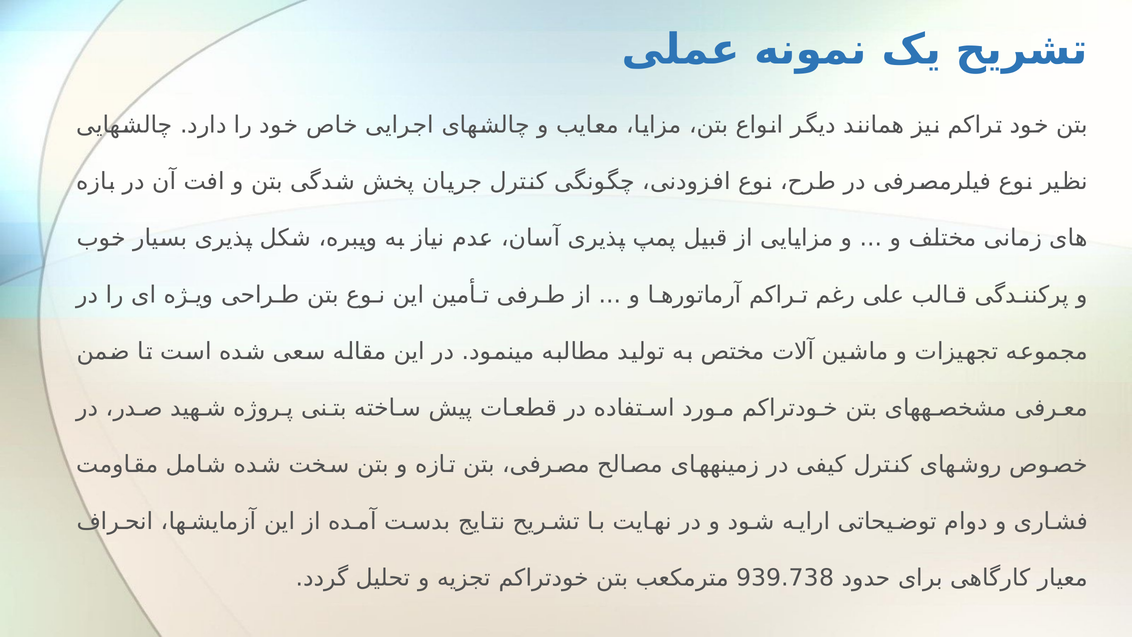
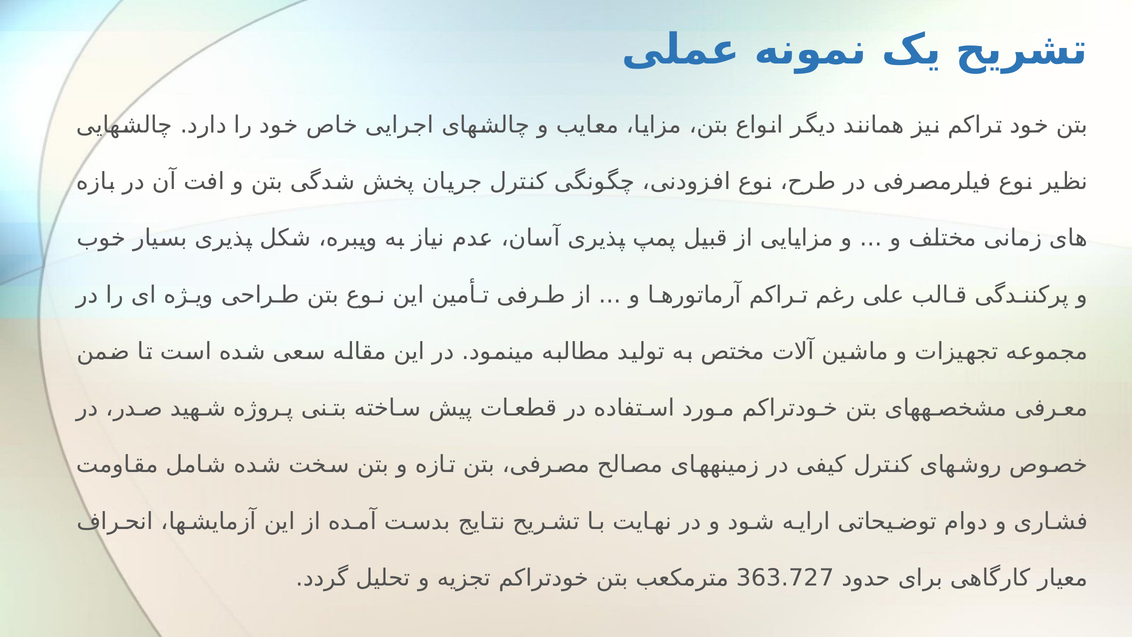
939.738: 939.738 -> 363.727 (785, 578)
